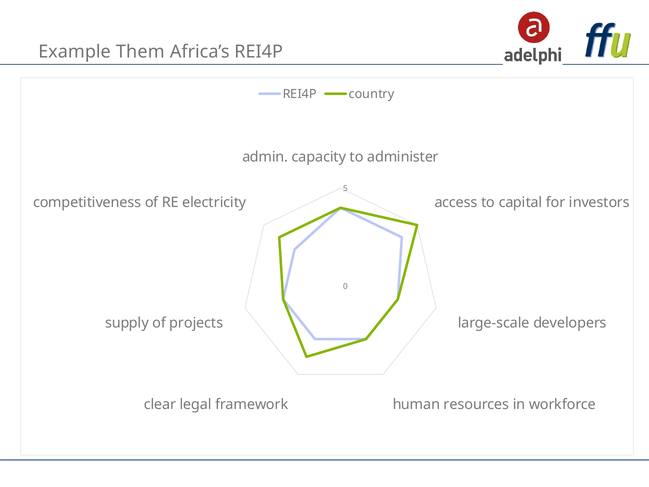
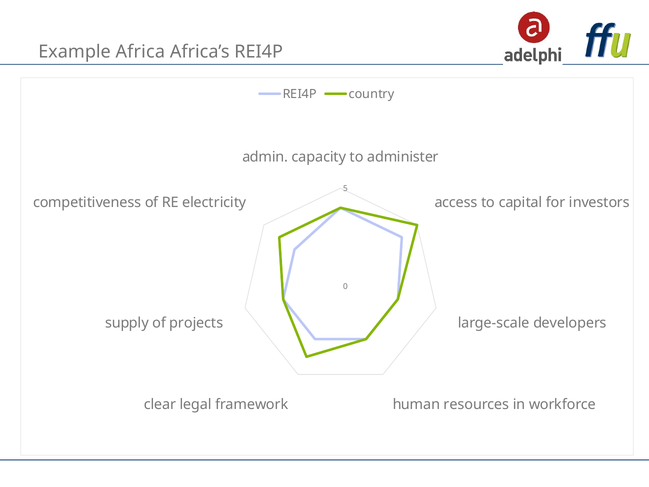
Them: Them -> Africa (140, 52)
